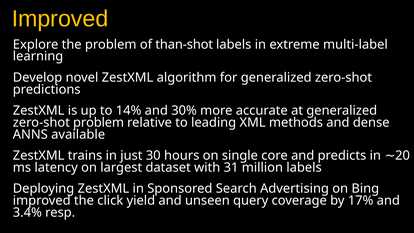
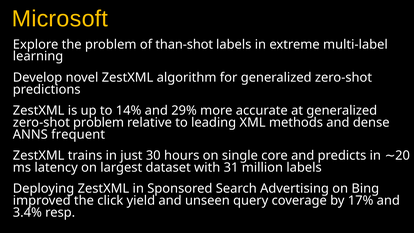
Improved: Improved -> Microsoft (60, 19)
30%: 30% -> 29% (184, 111)
available: available -> frequent (78, 134)
